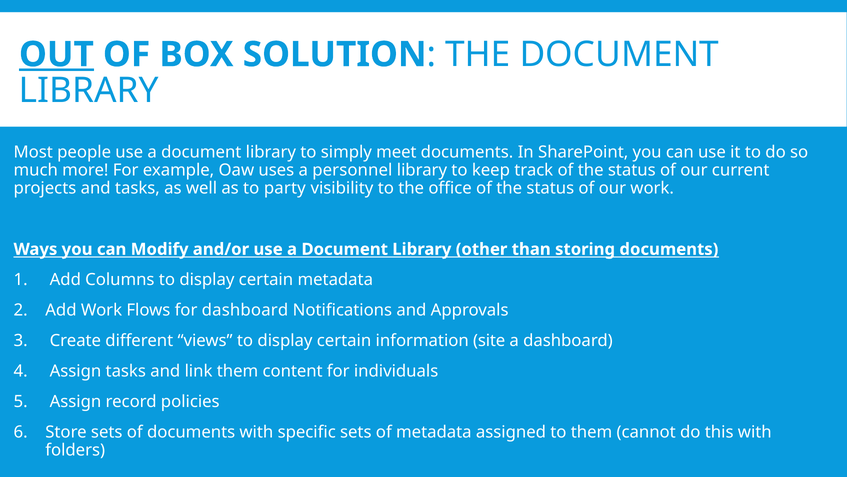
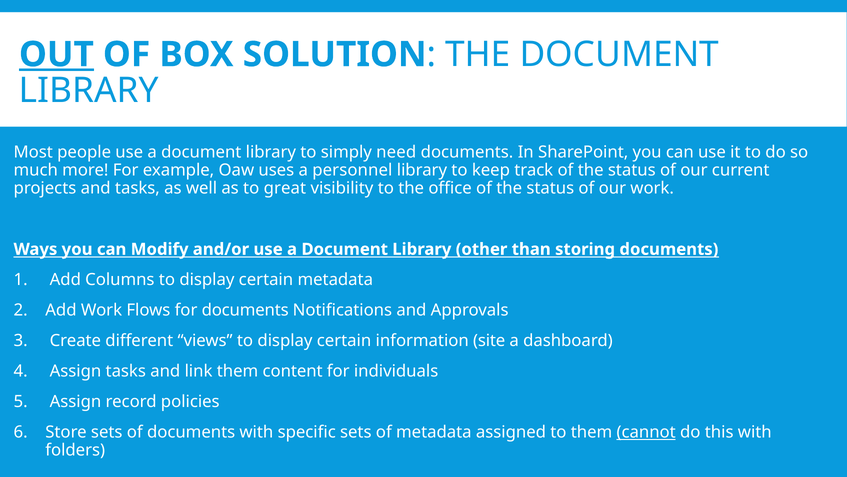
meet: meet -> need (396, 152)
party: party -> great (285, 188)
for dashboard: dashboard -> documents (245, 310)
cannot underline: none -> present (646, 432)
